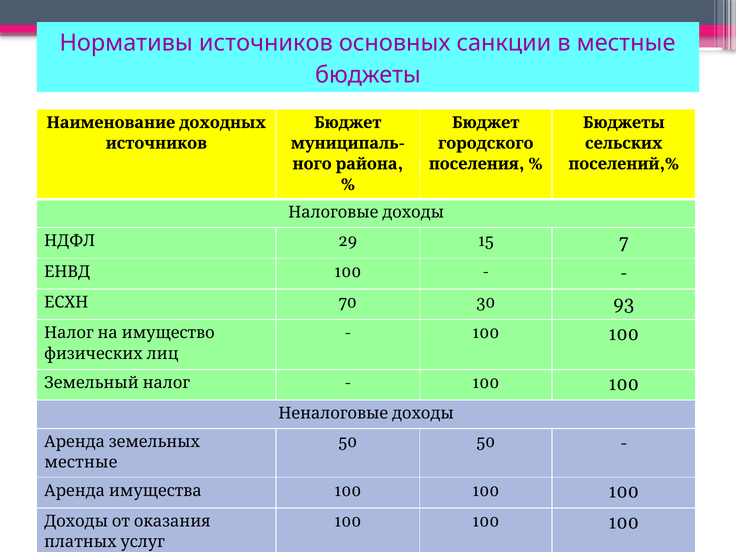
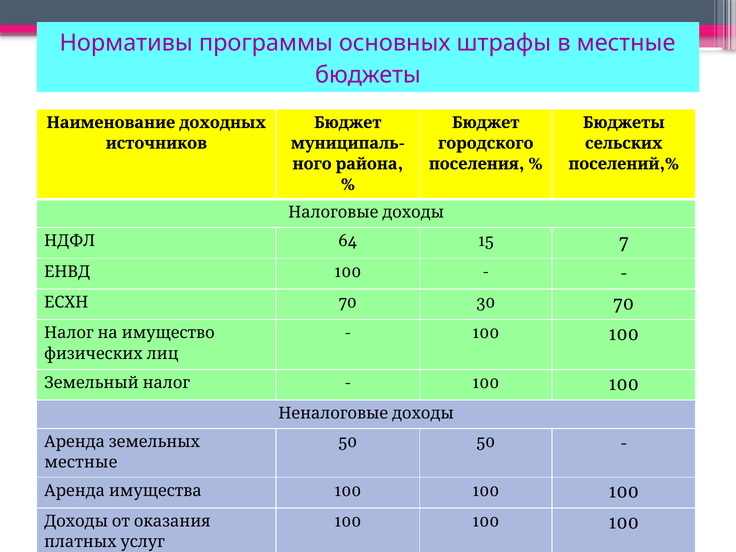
Нормативы источников: источников -> программы (266, 43)
санкции: санкции -> штрафы (504, 43)
29: 29 -> 64 (348, 241)
30 93: 93 -> 70 (624, 304)
